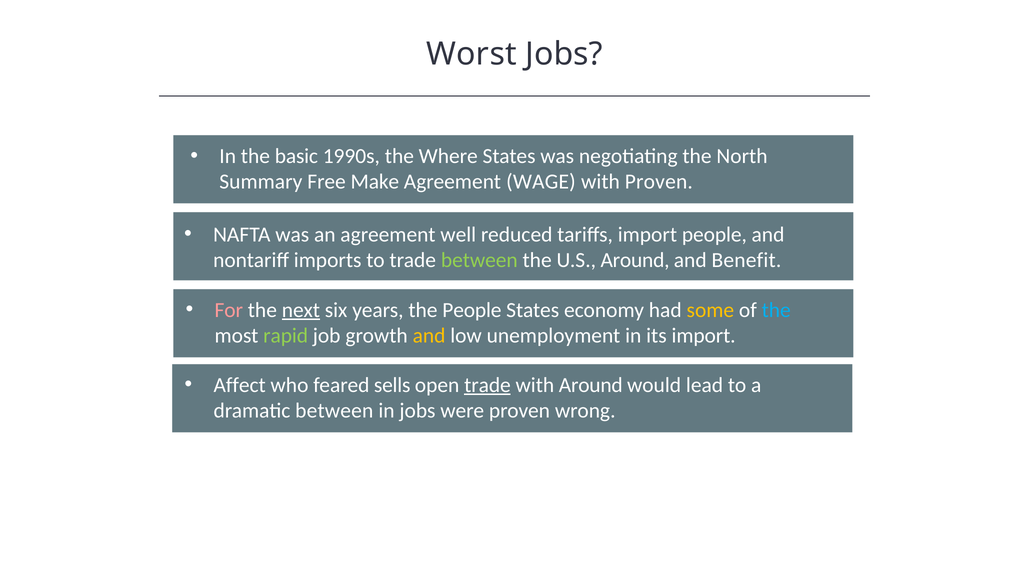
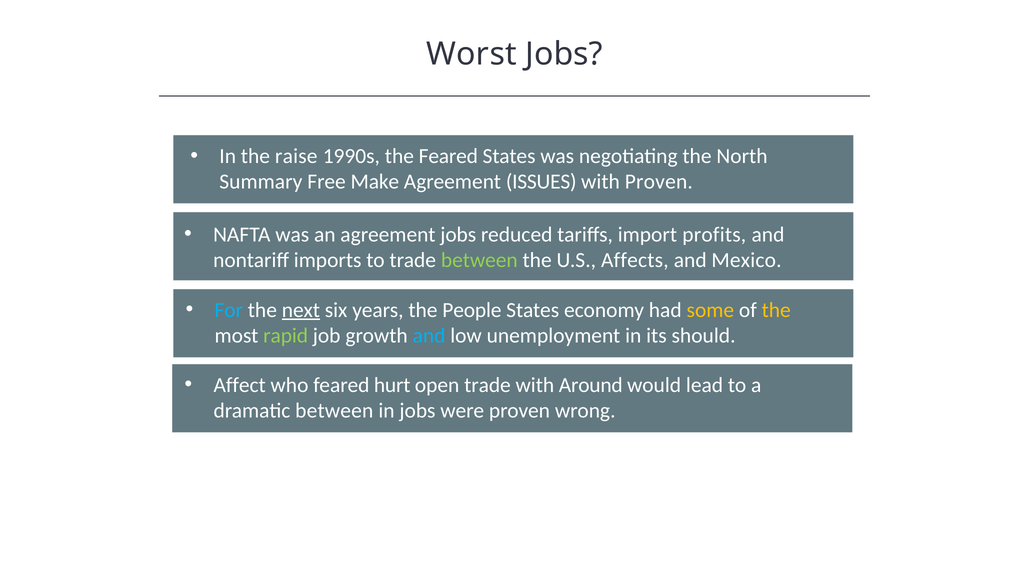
basic: basic -> raise (296, 156)
the Where: Where -> Feared (448, 156)
WAGE: WAGE -> ISSUES (541, 182)
agreement well: well -> jobs (458, 234)
import people: people -> profits (714, 234)
U.S Around: Around -> Affects (635, 260)
Benefit: Benefit -> Mexico (747, 260)
For colour: pink -> light blue (229, 310)
the colour: light blue -> yellow (776, 310)
and colour: yellow -> light blue (429, 336)
its import: import -> should (704, 336)
sells: sells -> hurt (392, 385)
trade underline: present -> none (487, 385)
